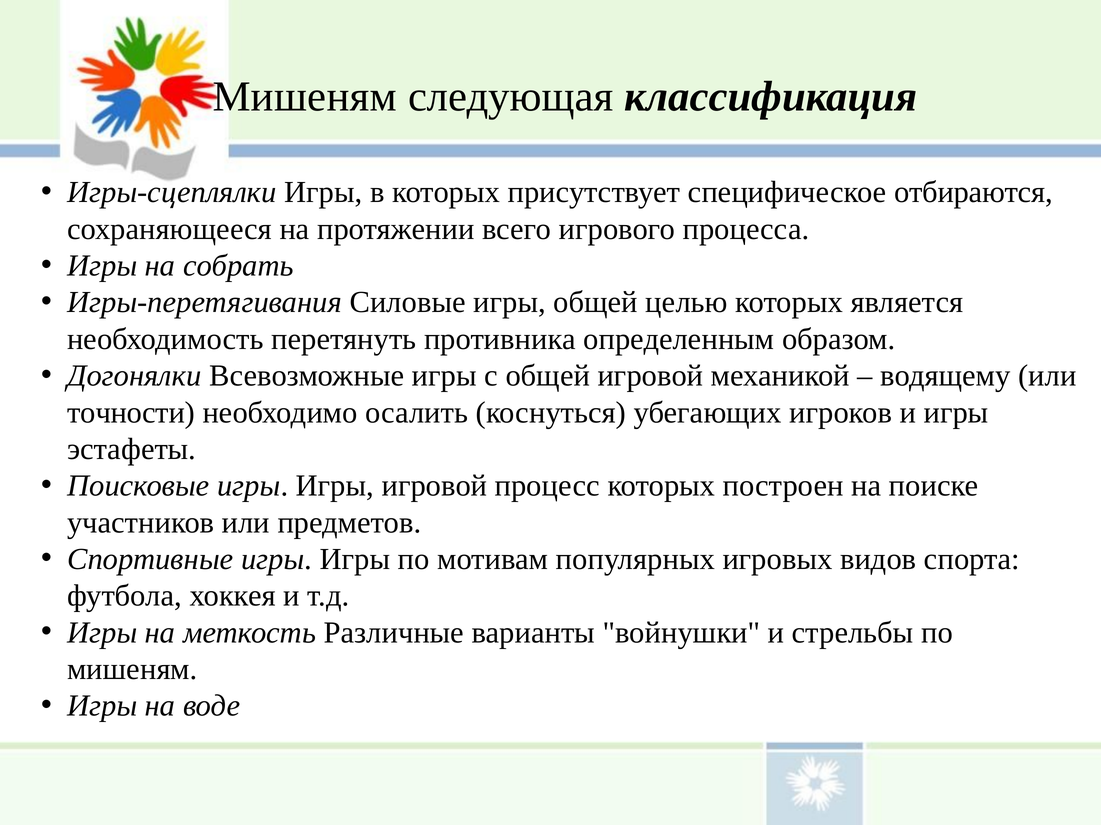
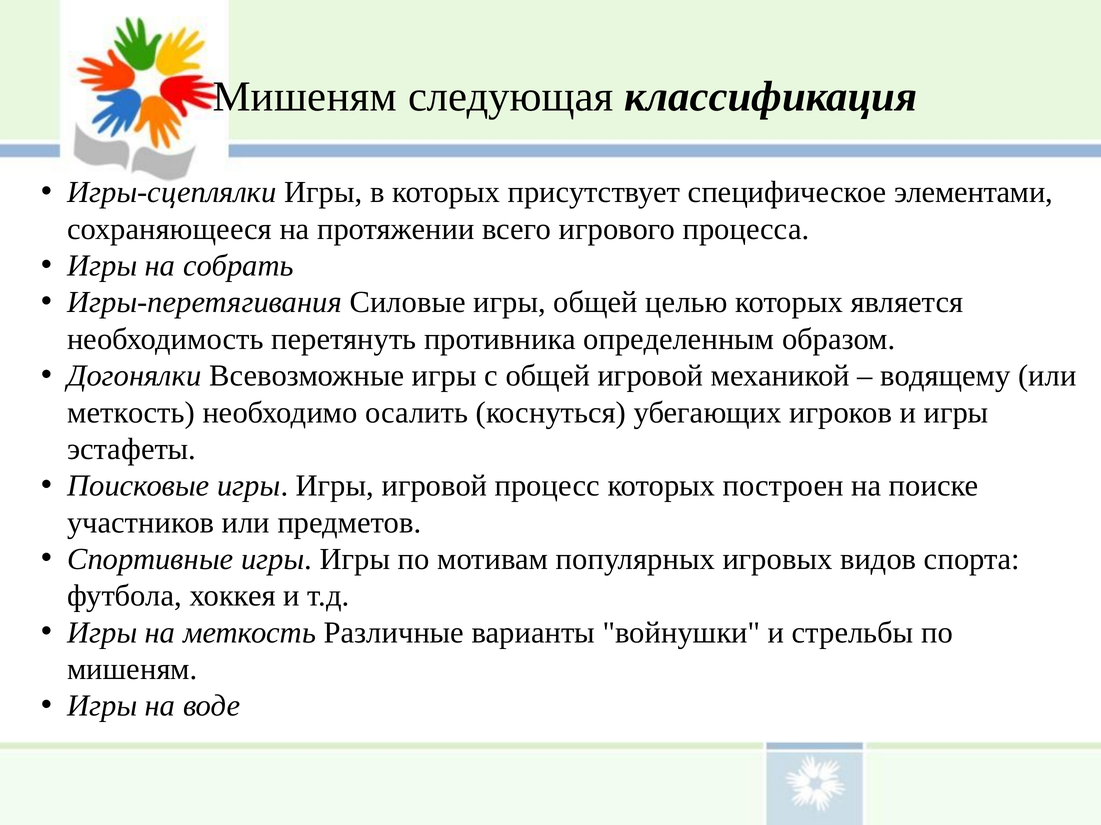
отбираются: отбираются -> элементами (973, 193)
точности: точности -> меткость (131, 413)
